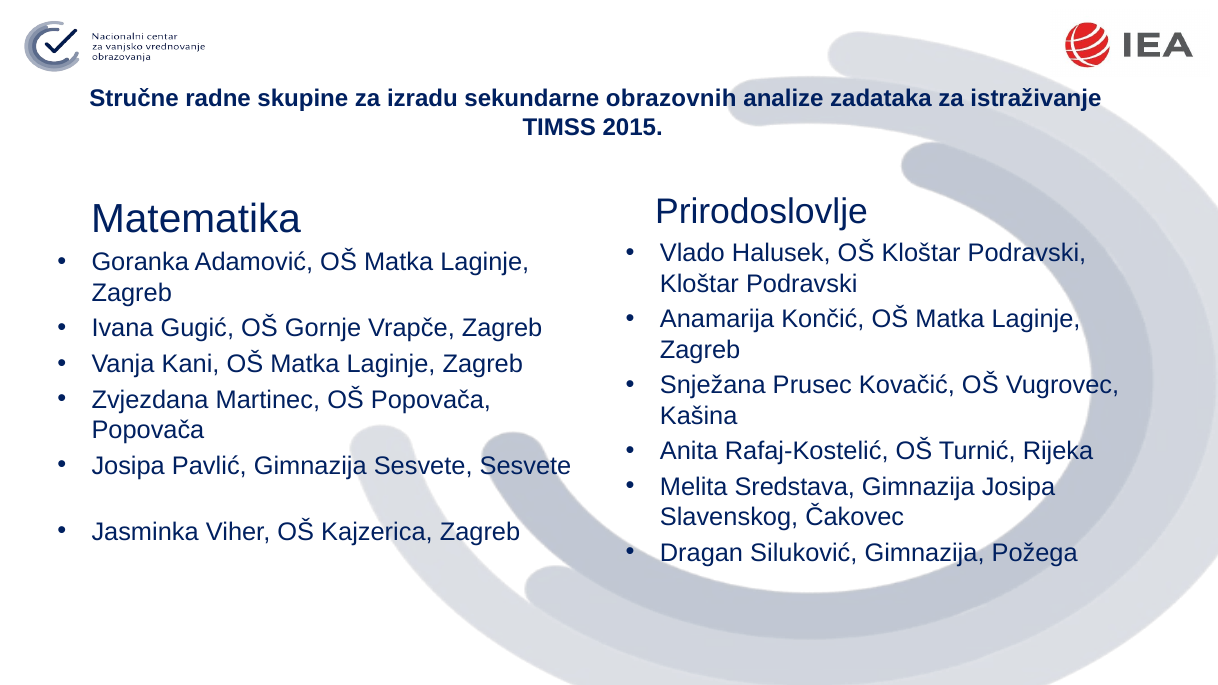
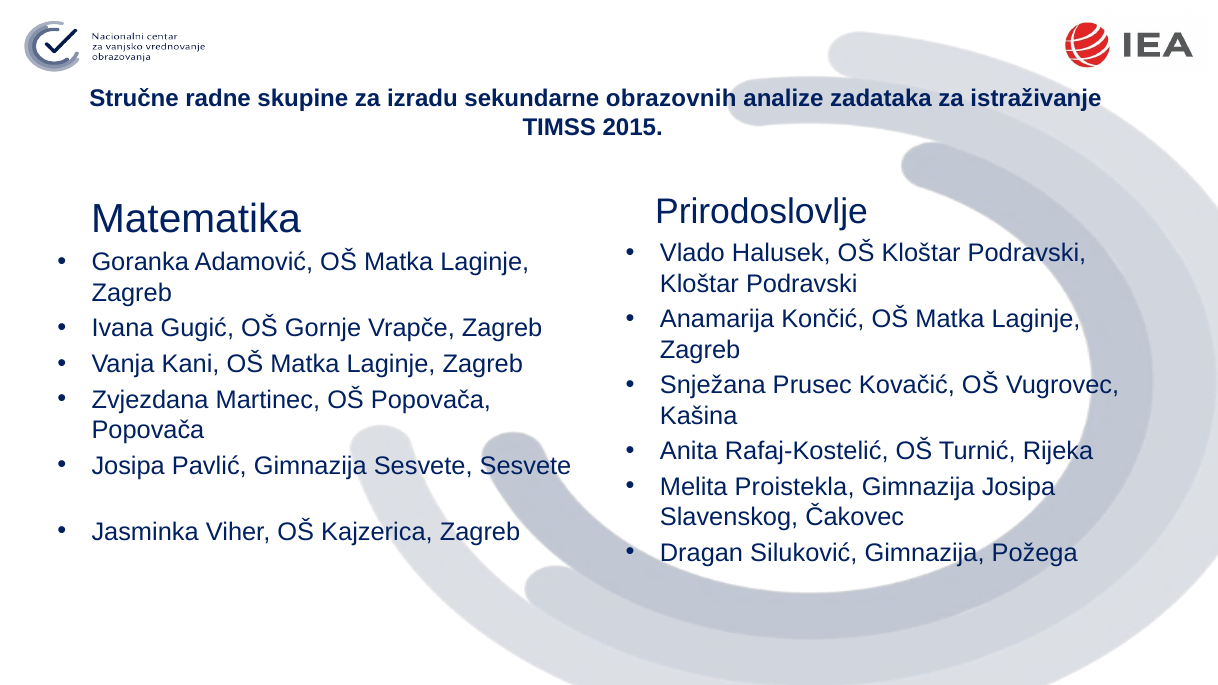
Sredstava: Sredstava -> Proistekla (795, 487)
